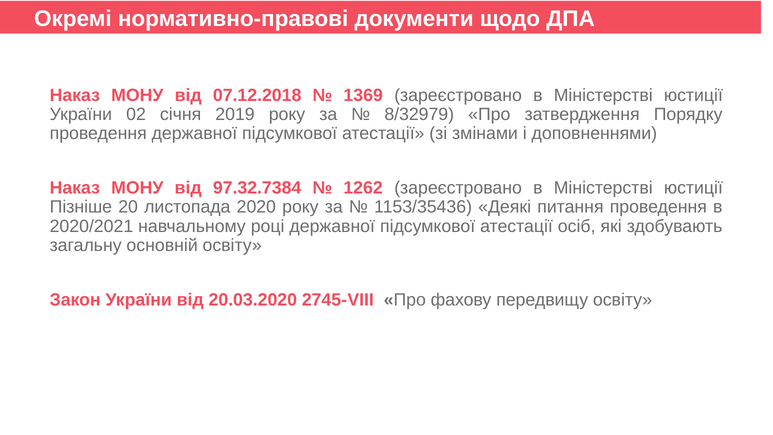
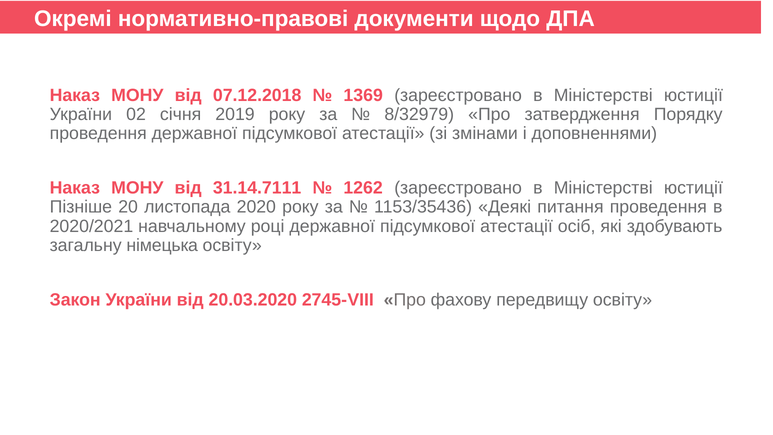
97.32.7384: 97.32.7384 -> 31.14.7111 (257, 188)
основній: основній -> німецька (162, 245)
